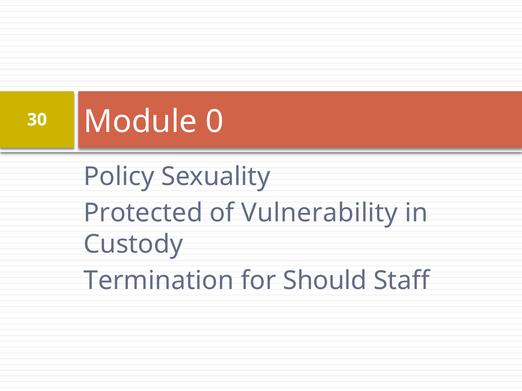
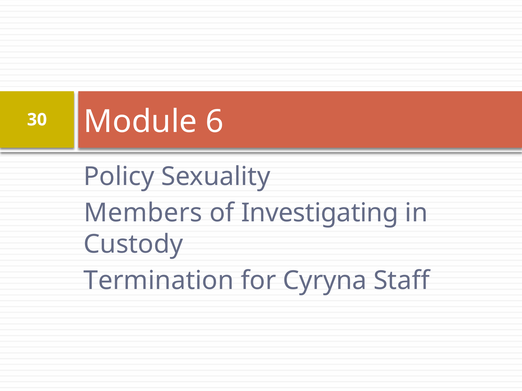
0: 0 -> 6 (215, 122)
Protected: Protected -> Members (143, 213)
Vulnerability: Vulnerability -> Investigating (320, 213)
Should: Should -> Cyryna (325, 281)
